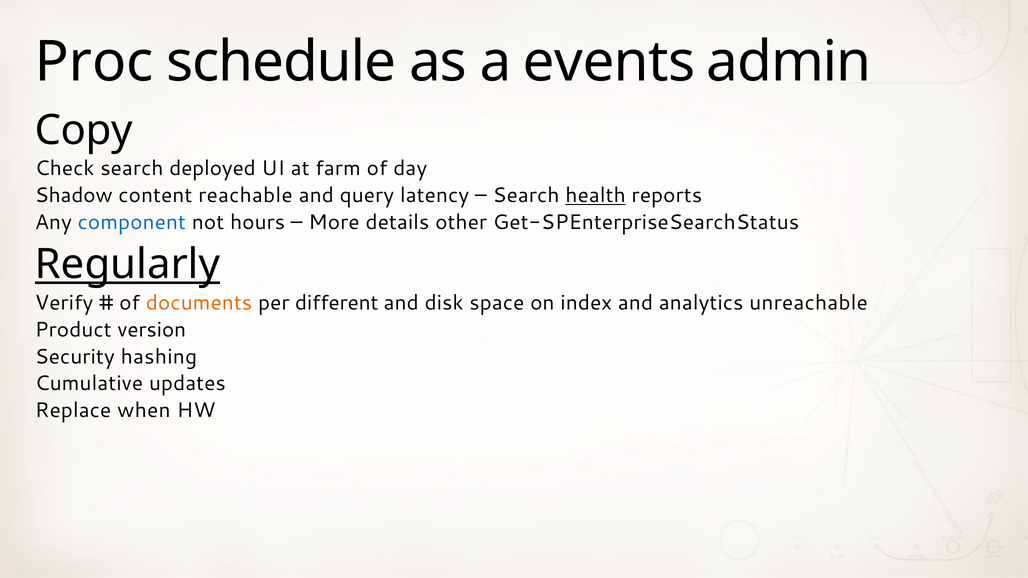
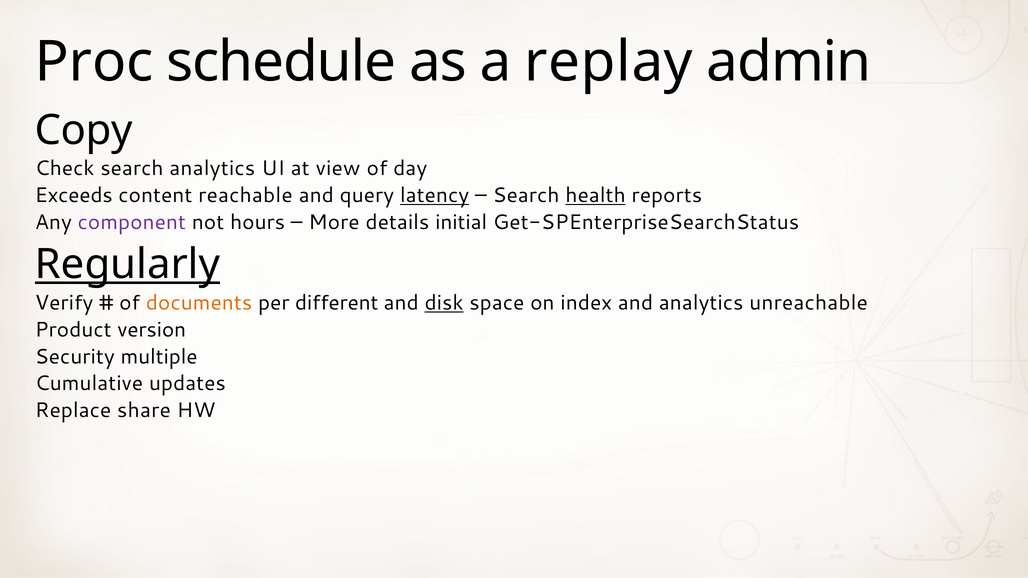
events: events -> replay (609, 62)
search deployed: deployed -> analytics (212, 169)
farm: farm -> view (338, 169)
Shadow: Shadow -> Exceeds (74, 195)
latency underline: none -> present (435, 195)
component colour: blue -> purple (132, 222)
other: other -> initial (461, 222)
disk underline: none -> present (444, 303)
hashing: hashing -> multiple (159, 357)
when: when -> share (144, 410)
